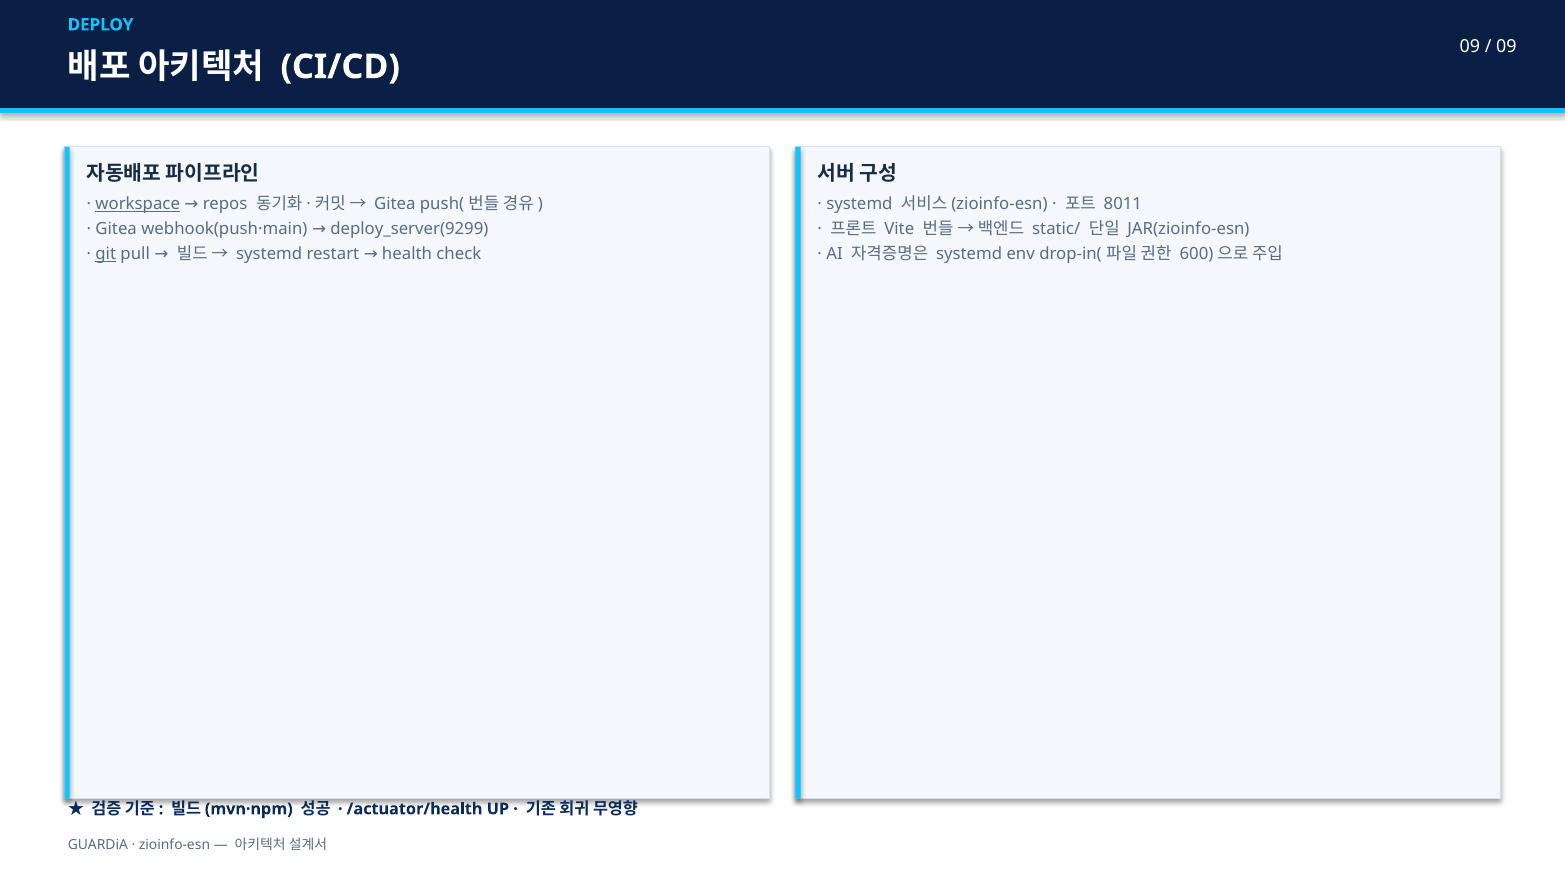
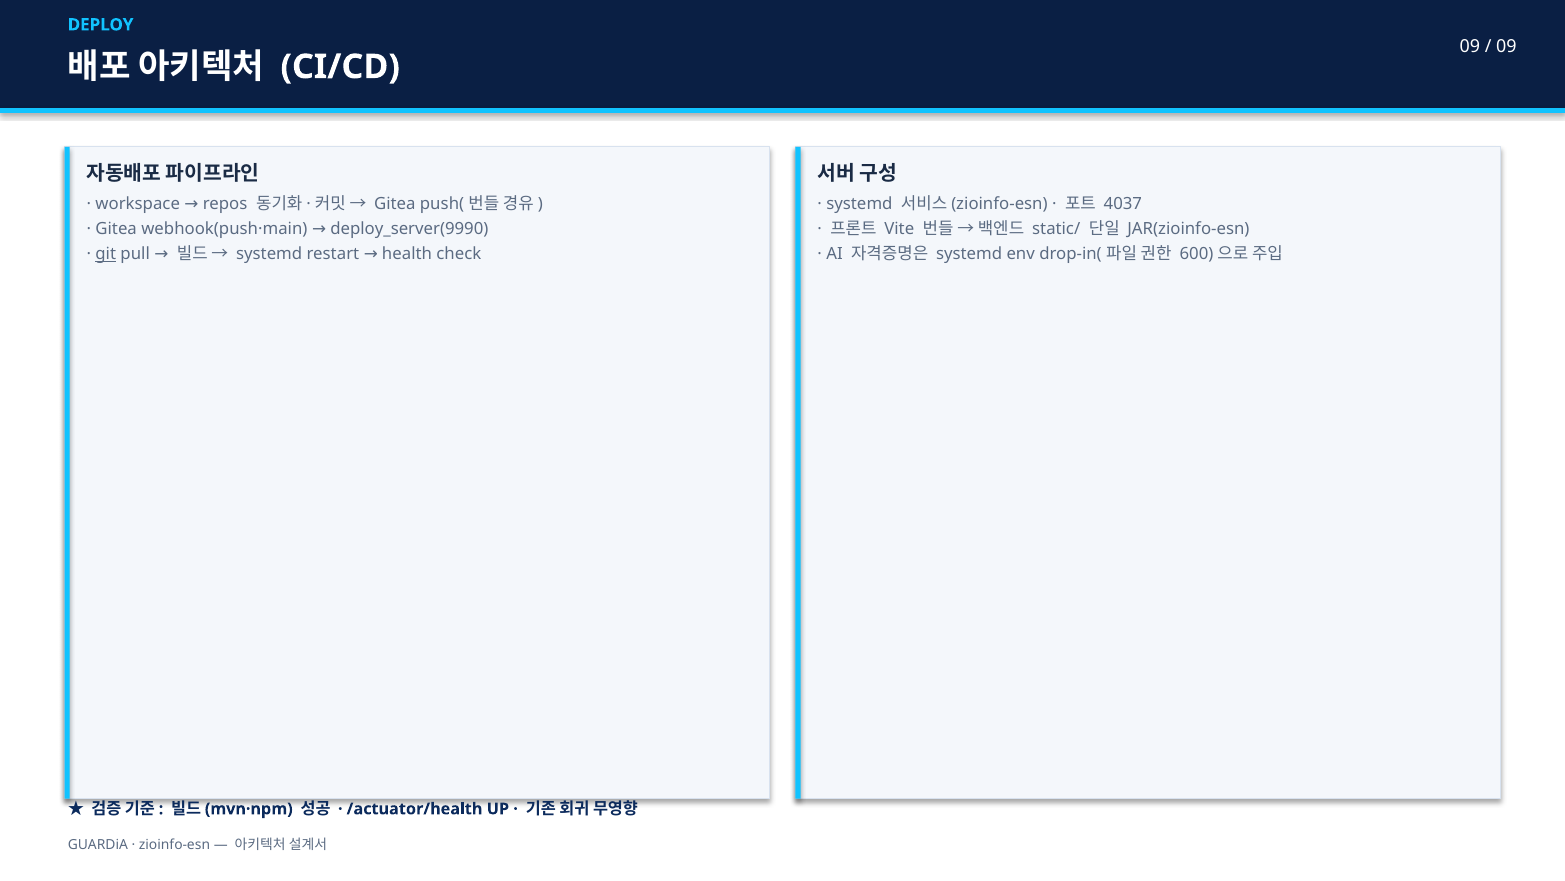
workspace underline: present -> none (138, 204)
8011: 8011 -> 4037 (1123, 204)
deploy_server(9299: deploy_server(9299 -> deploy_server(9990 (409, 229)
